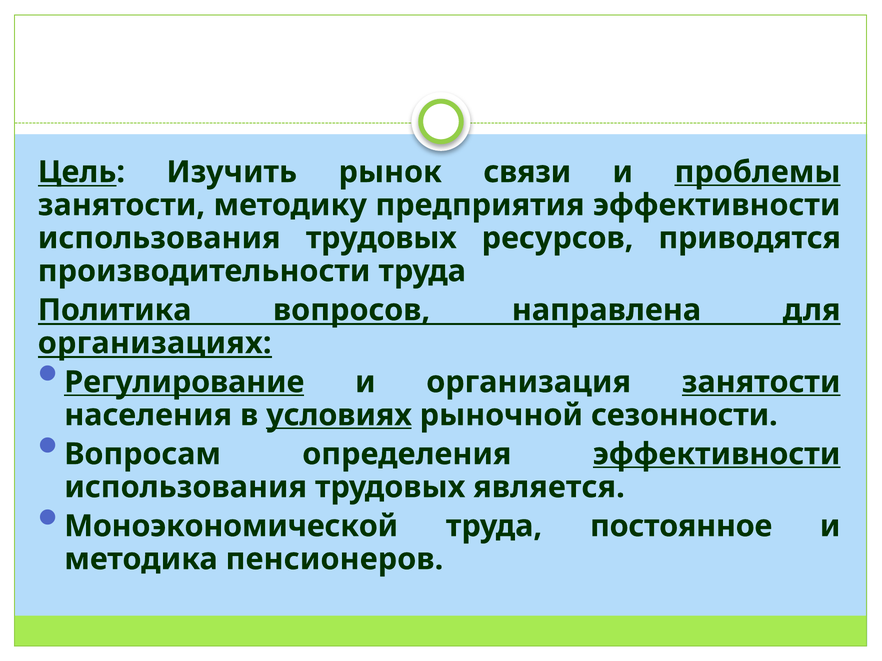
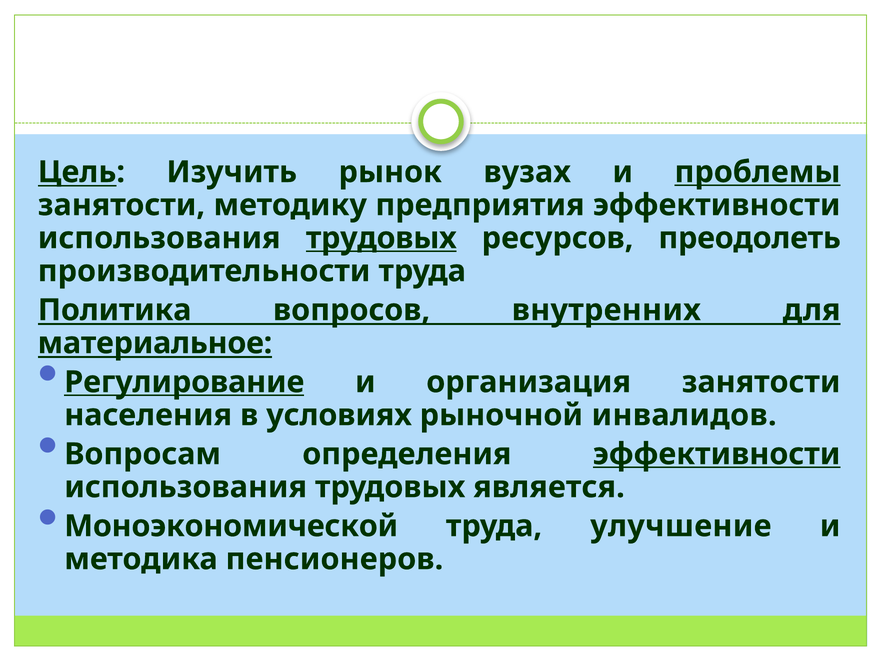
связи: связи -> вузах (527, 172)
трудовых underline: none -> present (381, 238)
приводятся: приводятся -> преодолеть (750, 238)
направлена: направлена -> внутренних (606, 310)
организациях: организациях -> материальное (155, 343)
занятости underline: present -> none (761, 382)
условиях underline: present -> none (339, 415)
сезонности: сезонности -> инвалидов (684, 415)
постоянное: постоянное -> улучшение (681, 526)
